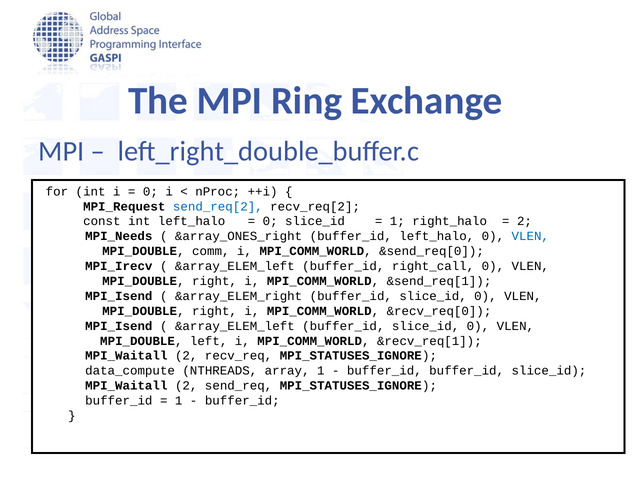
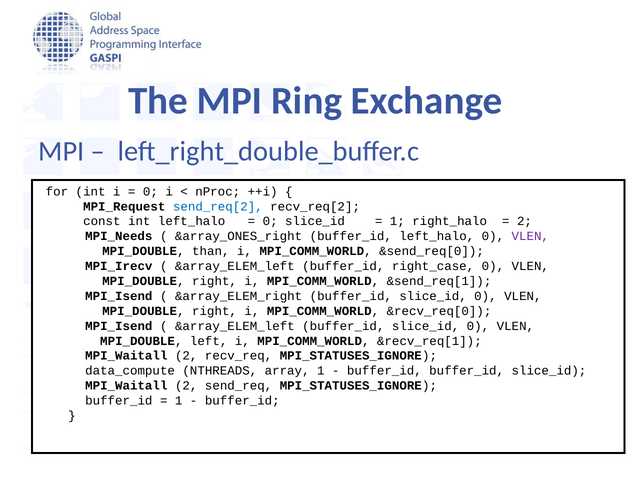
VLEN colour: blue -> purple (530, 236)
comm: comm -> than (211, 251)
right_call: right_call -> right_case (433, 266)
